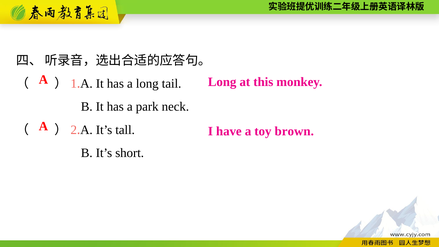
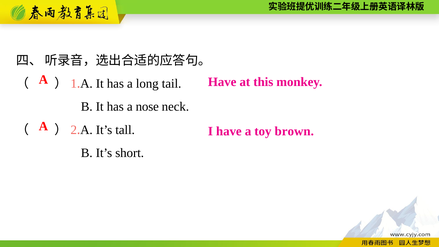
Long: Long -> Have (222, 82)
park: park -> nose (147, 107)
